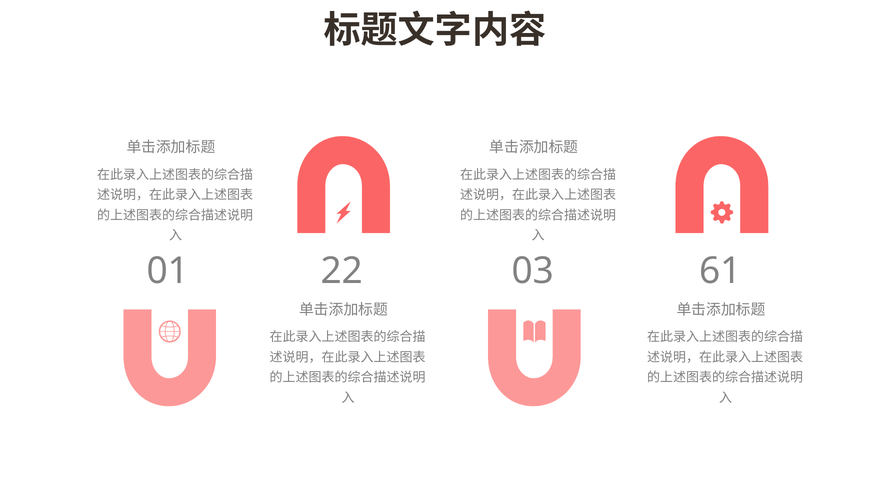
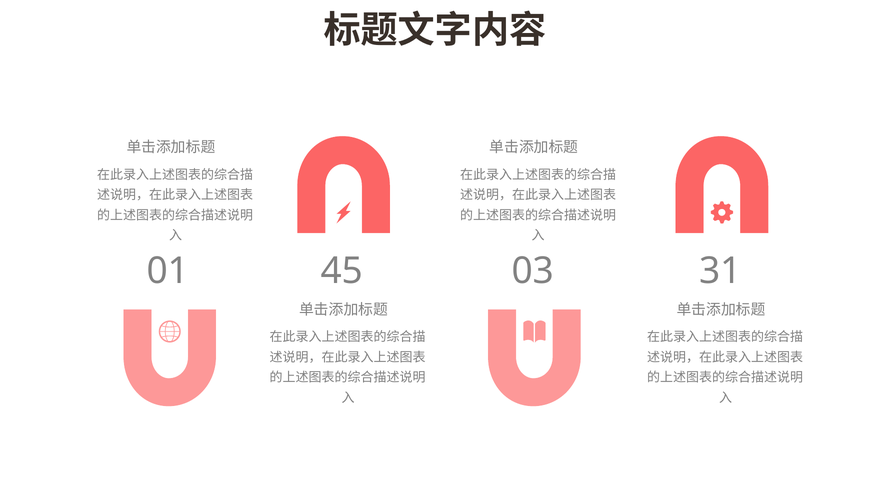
22: 22 -> 45 (342, 271)
61: 61 -> 31 (720, 271)
